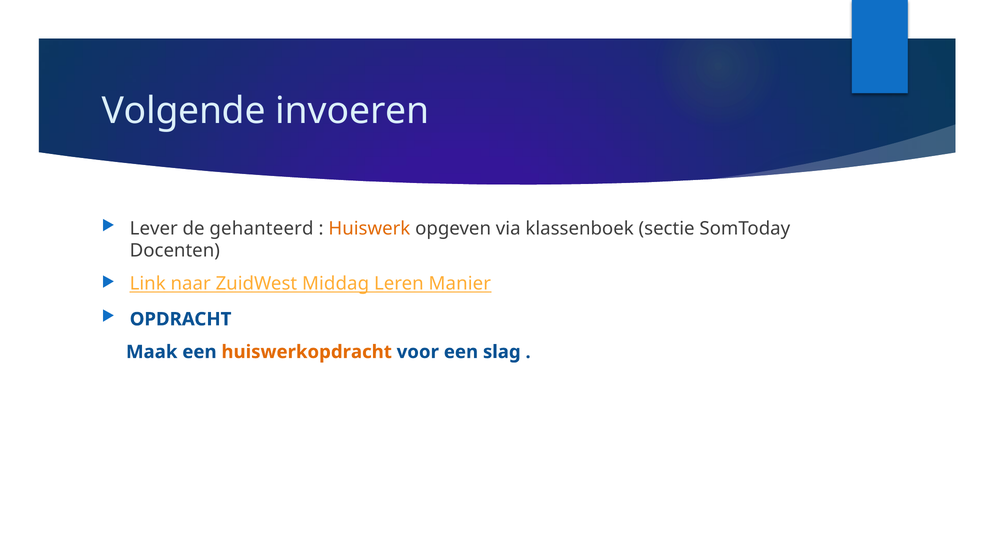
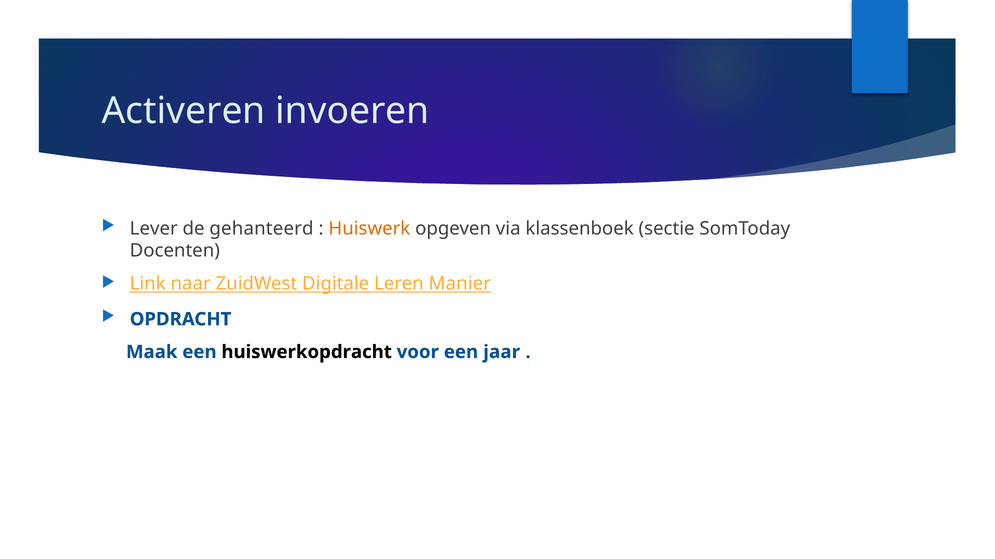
Volgende: Volgende -> Activeren (184, 111)
Middag: Middag -> Digitale (336, 284)
huiswerkopdracht colour: orange -> black (307, 352)
slag: slag -> jaar (502, 352)
